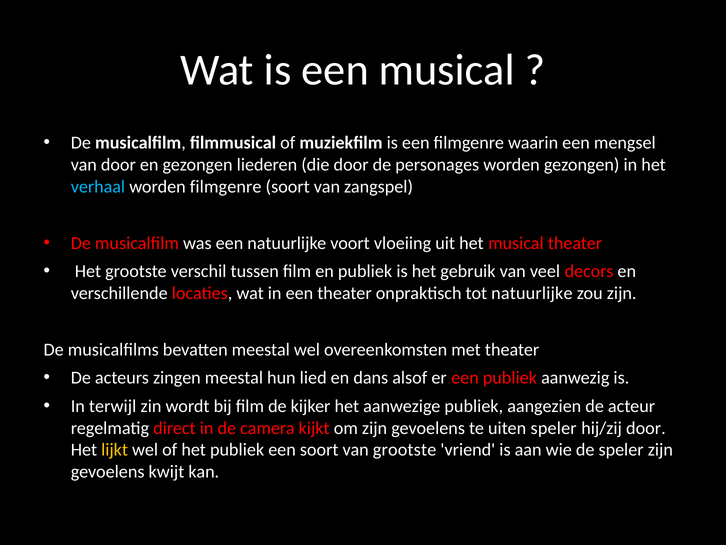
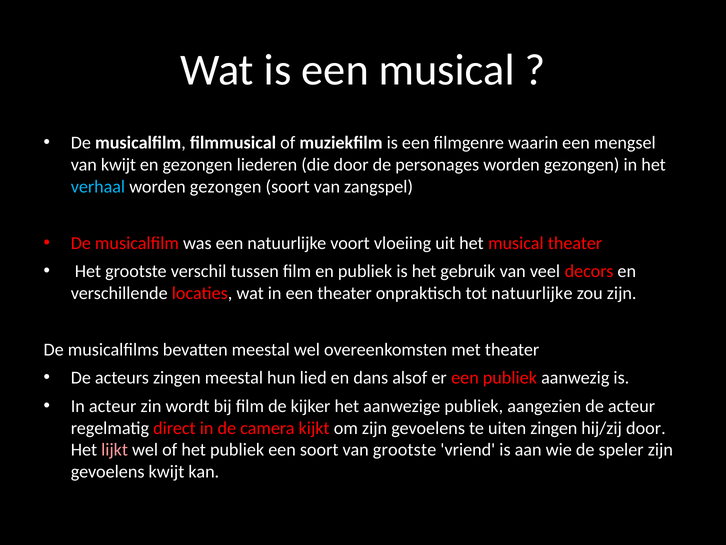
van door: door -> kwijt (118, 165)
filmgenre: filmgenre -> gezongen (226, 186)
In terwijl: terwijl -> acteur (113, 406)
uiten speler: speler -> zingen (554, 428)
lijkt colour: yellow -> pink (115, 449)
